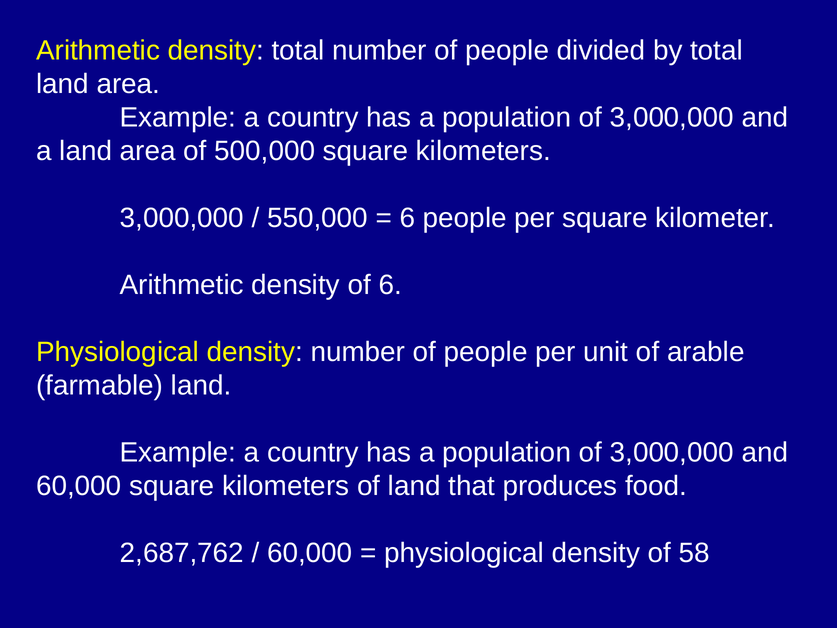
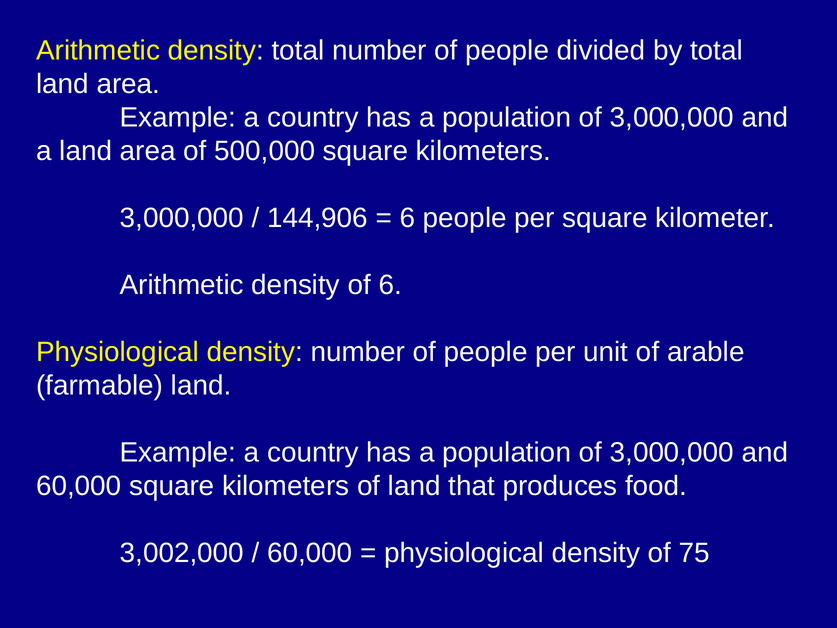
550,000: 550,000 -> 144,906 (318, 218)
2,687,762: 2,687,762 -> 3,002,000 (182, 553)
58: 58 -> 75 (694, 553)
